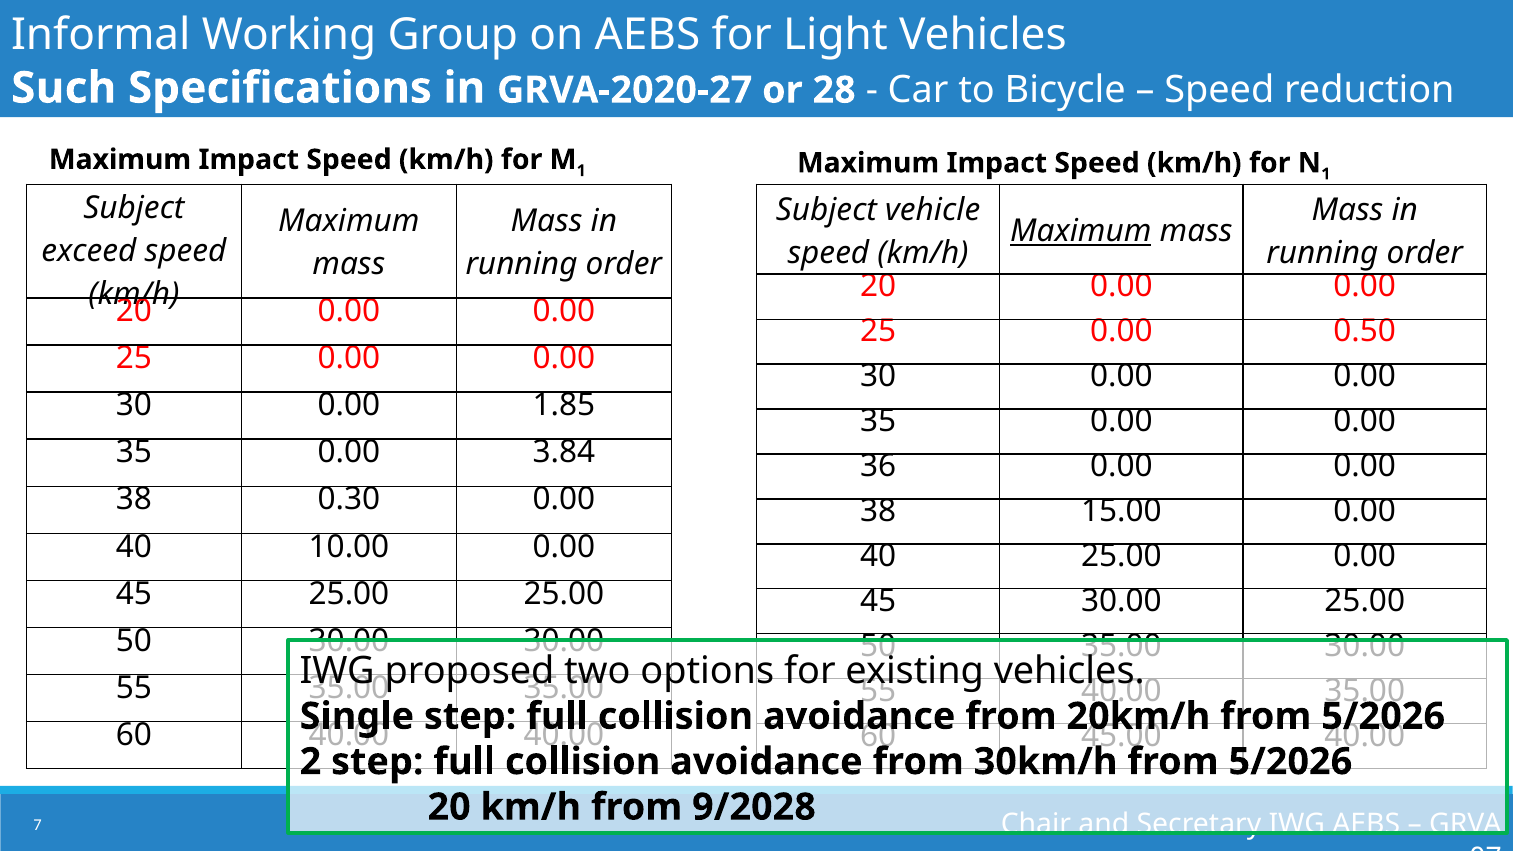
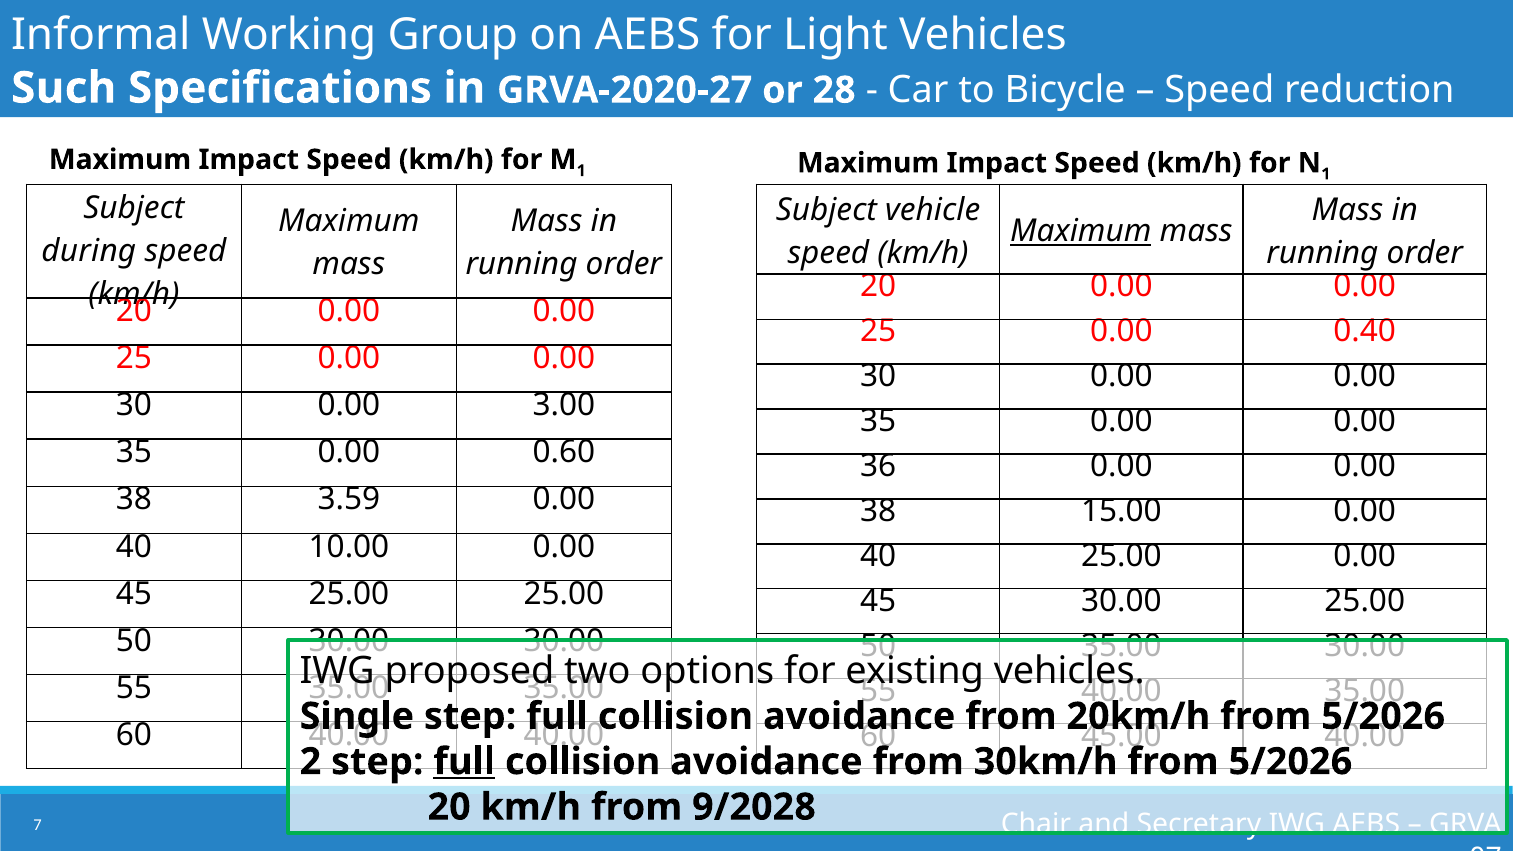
exceed: exceed -> during (89, 251)
0.50: 0.50 -> 0.40 (1365, 331)
1.85: 1.85 -> 3.00 (564, 405)
3.84: 3.84 -> 0.60 (564, 452)
0.30: 0.30 -> 3.59 (349, 500)
full underline: none -> present (464, 762)
